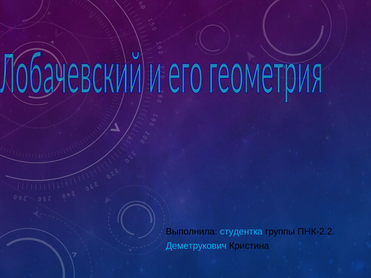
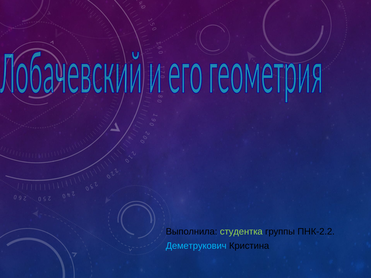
студентка colour: light blue -> light green (241, 232)
